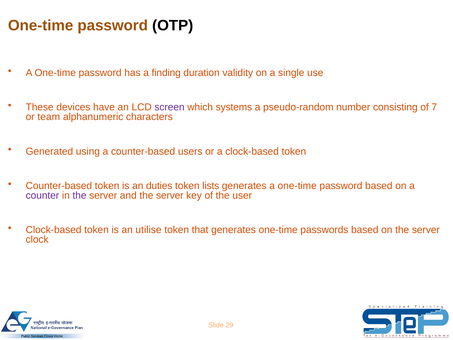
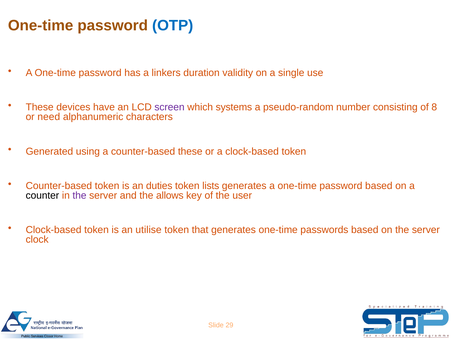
OTP colour: black -> blue (173, 26)
finding: finding -> linkers (166, 73)
7: 7 -> 8 (434, 107)
team: team -> need (49, 117)
counter-based users: users -> these (190, 151)
counter colour: purple -> black (42, 195)
and the server: server -> allows (170, 195)
